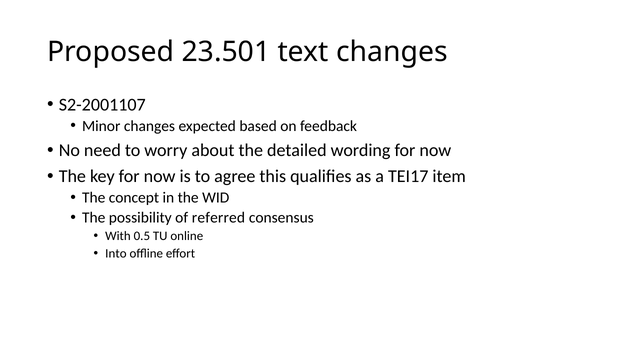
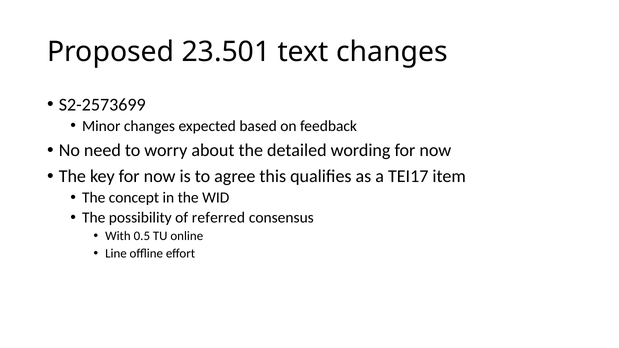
S2-2001107: S2-2001107 -> S2-2573699 (102, 105)
Into: Into -> Line (116, 253)
